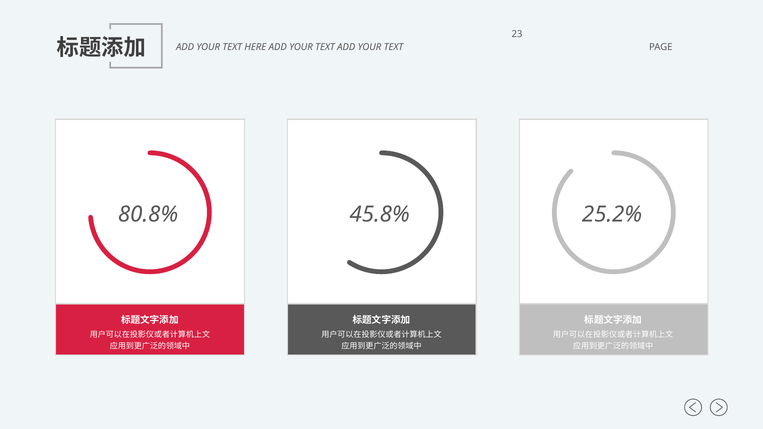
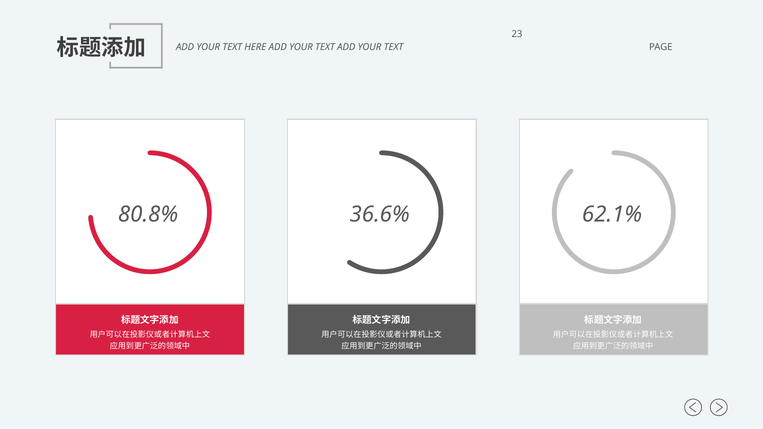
45.8%: 45.8% -> 36.6% (380, 215)
25.2%: 25.2% -> 62.1% (612, 215)
